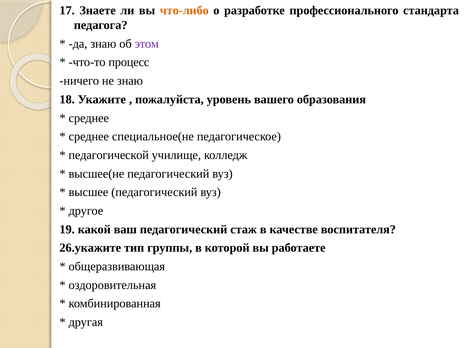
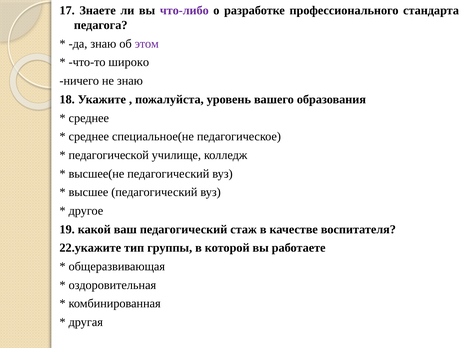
что-либо colour: orange -> purple (184, 10)
процесс: процесс -> широко (129, 62)
26.укажите: 26.укажите -> 22.укажите (90, 248)
